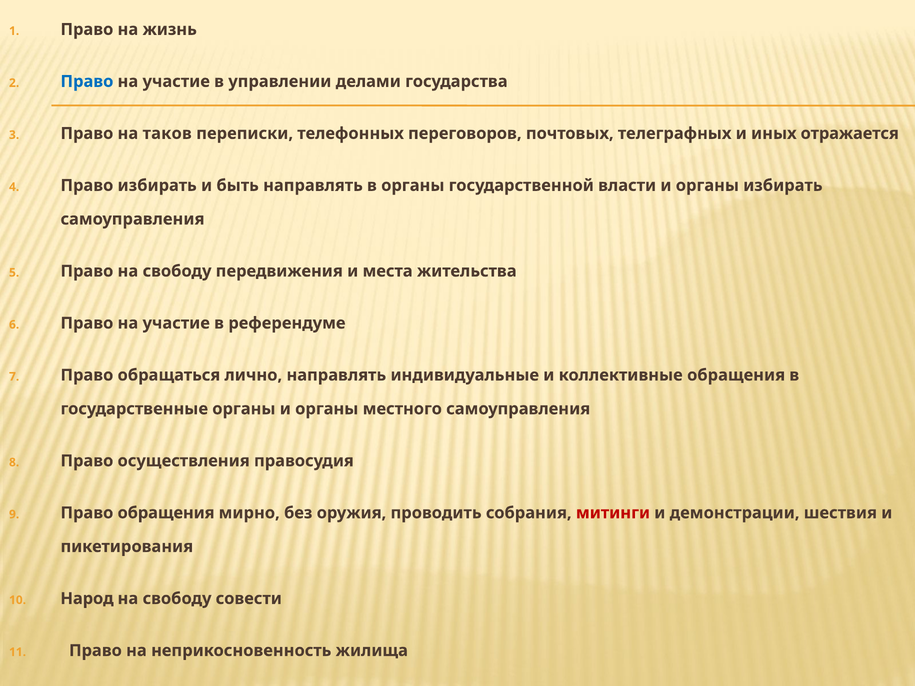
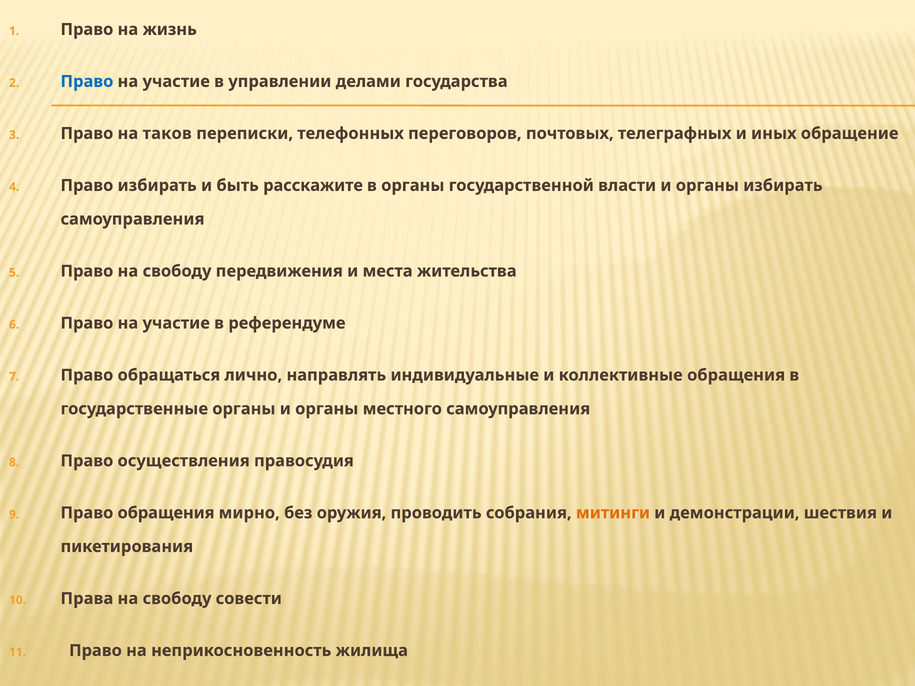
отражается: отражается -> обращение (850, 133)
быть направлять: направлять -> расскажите (313, 186)
митинги colour: red -> orange (613, 513)
Народ: Народ -> Права (87, 599)
